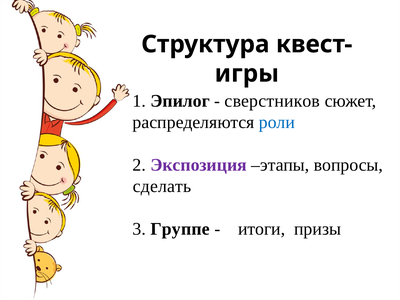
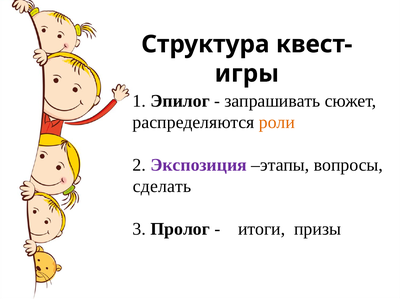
сверстников: сверстников -> запрашивать (272, 101)
роли colour: blue -> orange (277, 122)
Группе: Группе -> Пролог (180, 229)
